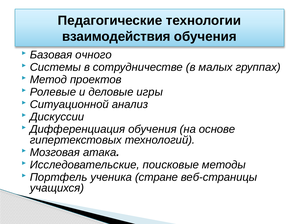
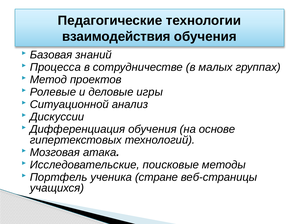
очного: очного -> знаний (94, 55)
Системы: Системы -> Процесса (55, 67)
